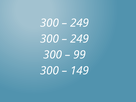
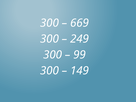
249: 249 -> 669 (80, 23)
